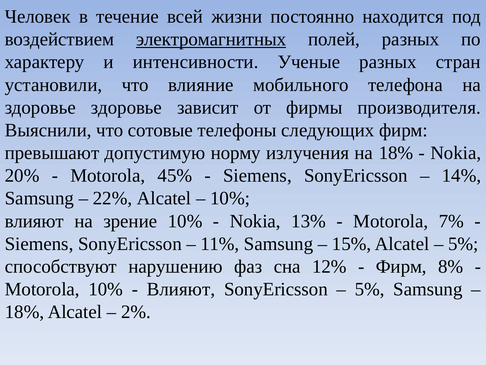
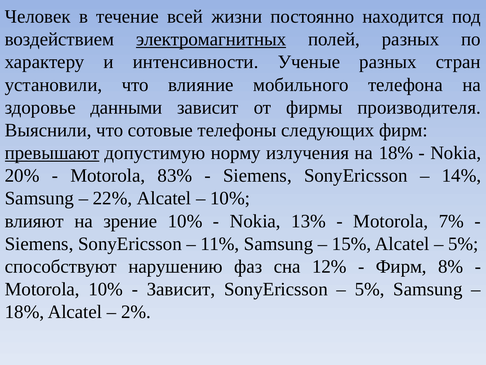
здоровье здоровье: здоровье -> данными (126, 107)
превышают underline: none -> present (52, 153)
45%: 45% -> 83% (175, 175)
Влияют: Влияют -> Зависит (181, 289)
